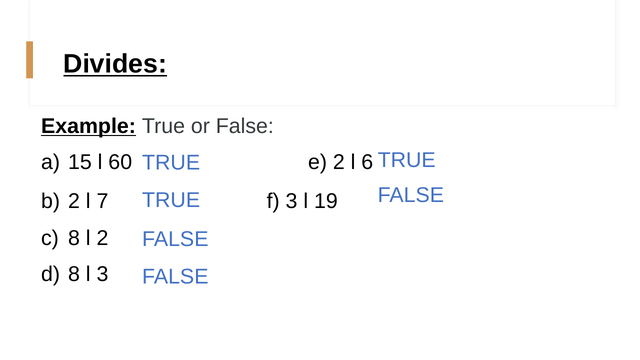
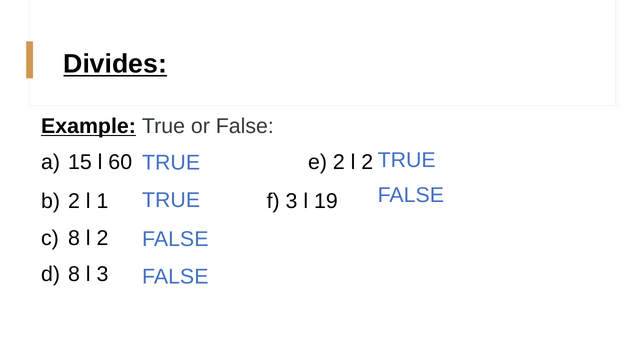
2 l 6: 6 -> 2 (367, 162)
7: 7 -> 1 (102, 201)
